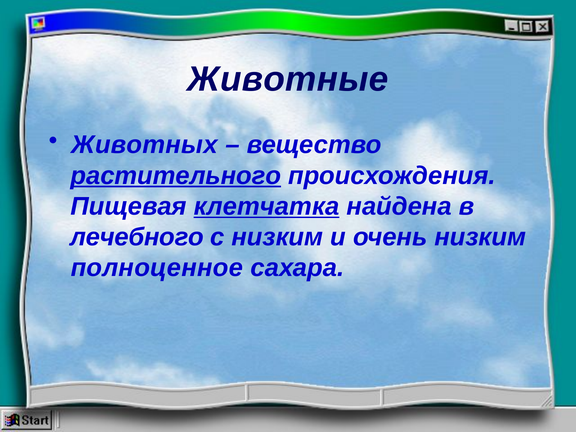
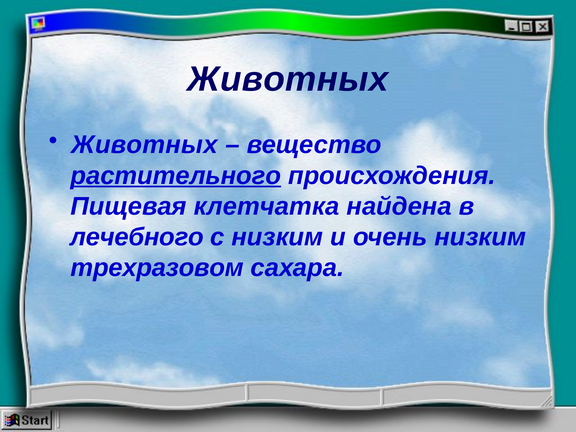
Животные: Животные -> Животных (288, 79)
клетчатка underline: present -> none (267, 206)
полноценное: полноценное -> трехразовом (157, 268)
